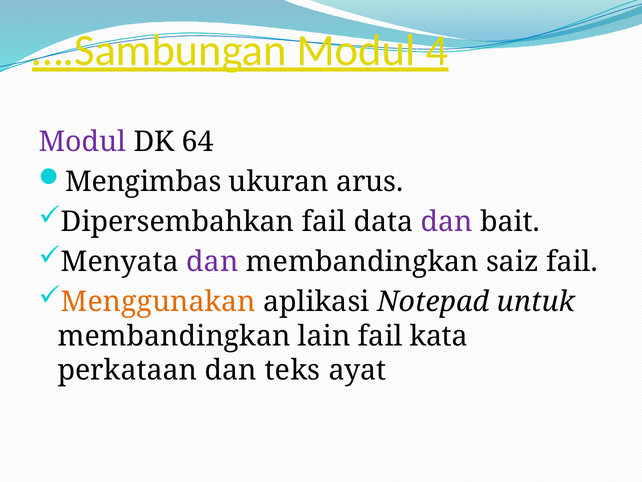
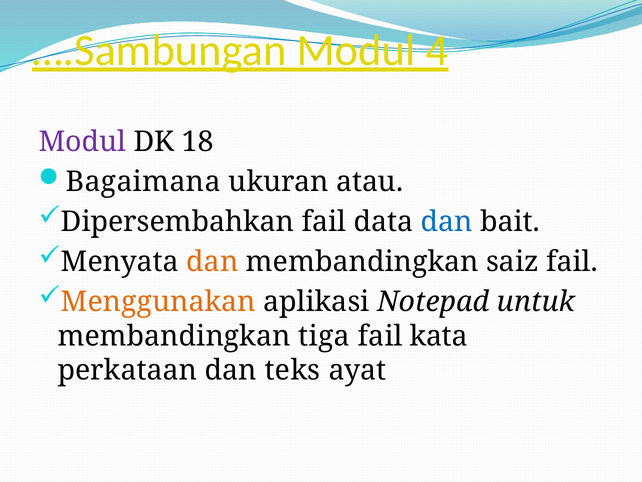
64: 64 -> 18 (198, 142)
Mengimbas: Mengimbas -> Bagaimana (143, 182)
arus: arus -> atau (370, 182)
dan colour: purple -> blue (447, 222)
dan colour: purple -> orange (212, 262)
lain: lain -> tiga (324, 336)
